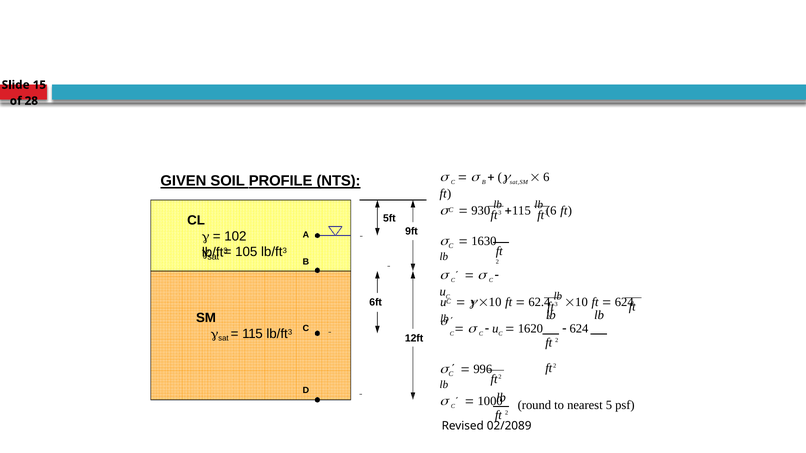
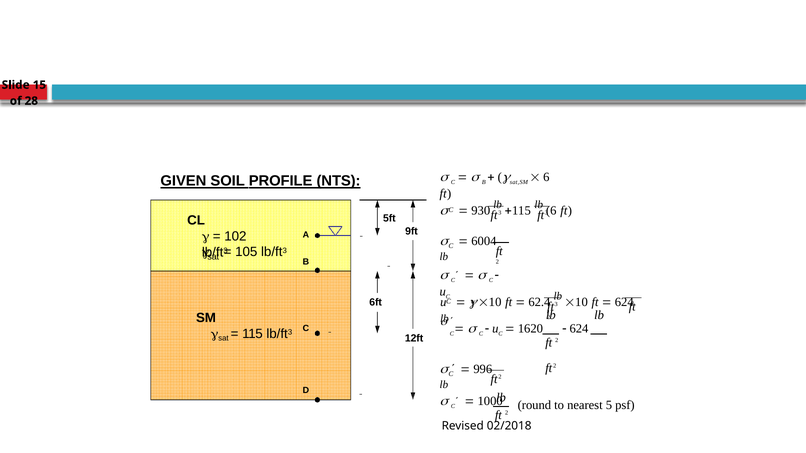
1630: 1630 -> 6004 (484, 241)
02/2089: 02/2089 -> 02/2018 (509, 426)
